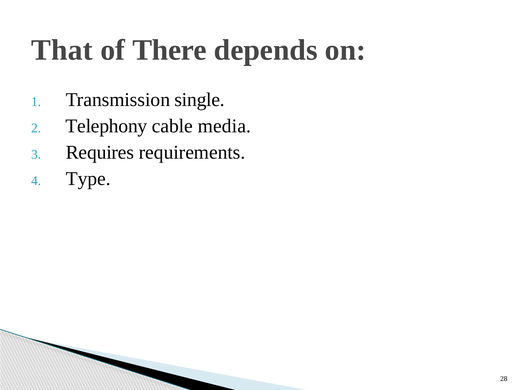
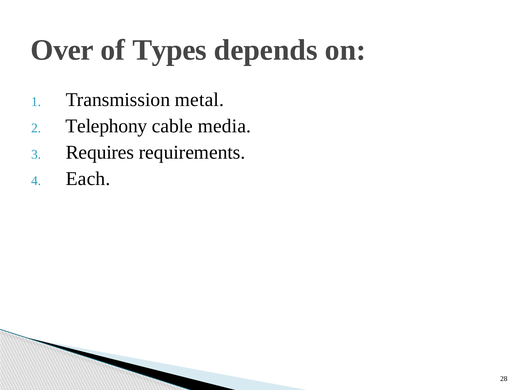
That: That -> Over (62, 50)
There: There -> Types (170, 50)
single: single -> metal (200, 100)
Type: Type -> Each (88, 179)
